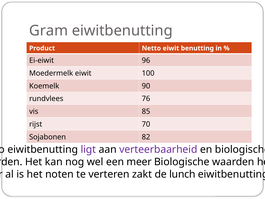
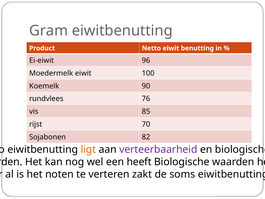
ligt colour: purple -> orange (88, 149)
meer: meer -> heeft (139, 162)
lunch: lunch -> soms (182, 174)
